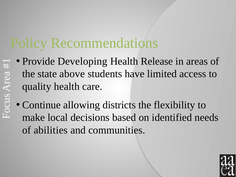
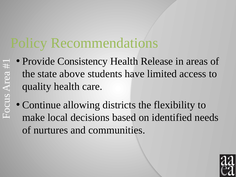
Developing: Developing -> Consistency (83, 61)
abilities: abilities -> nurtures (51, 130)
